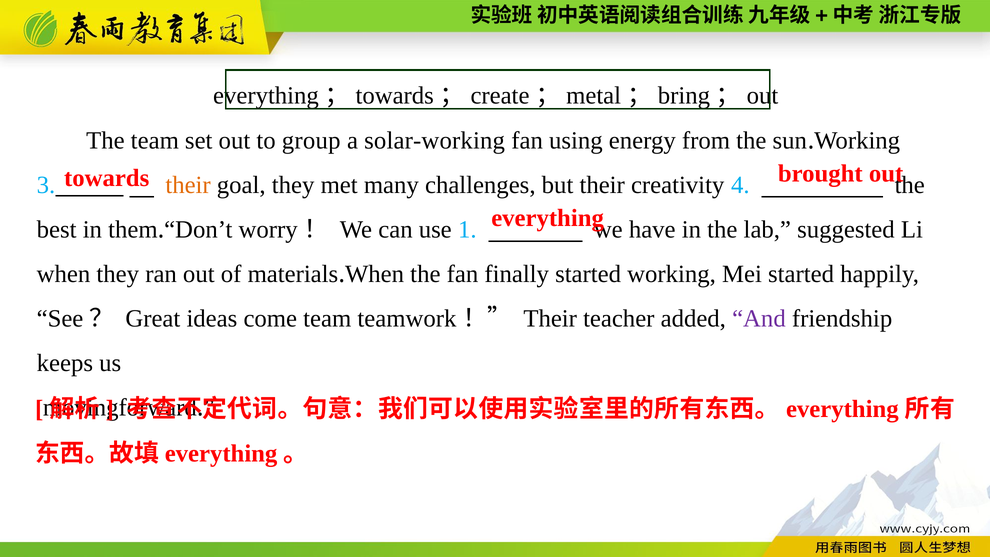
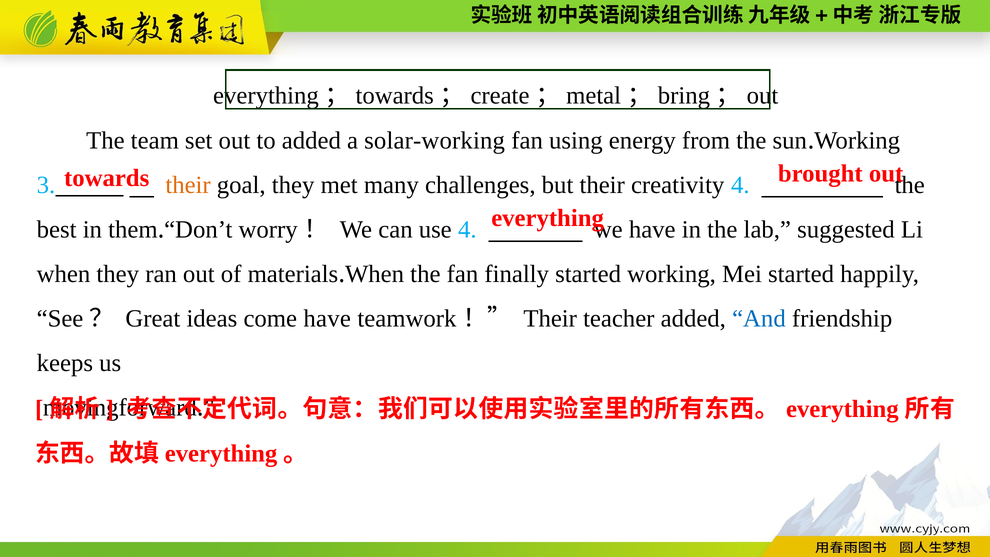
to group: group -> added (311, 140)
use 1: 1 -> 4 (467, 229)
come team: team -> have (327, 319)
And colour: purple -> blue (759, 319)
